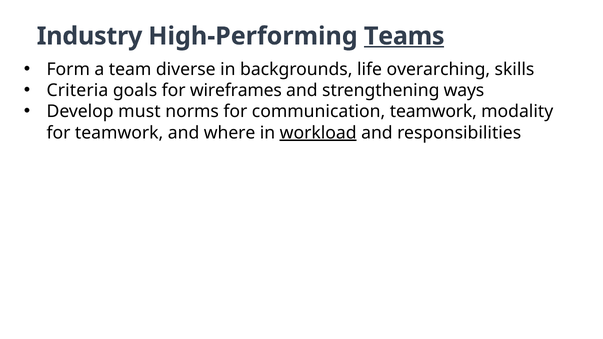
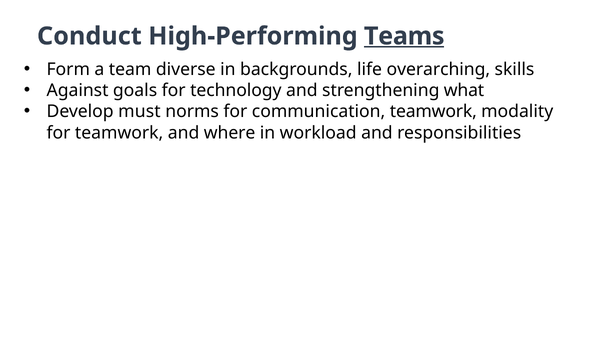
Industry: Industry -> Conduct (89, 36)
Criteria: Criteria -> Against (78, 91)
wireframes: wireframes -> technology (236, 91)
ways: ways -> what (464, 91)
workload underline: present -> none (318, 133)
